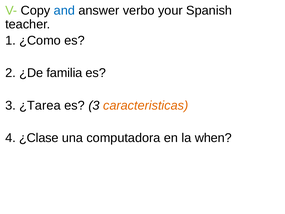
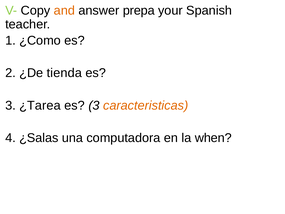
and colour: blue -> orange (64, 11)
verbo: verbo -> prepa (139, 11)
familia: familia -> tienda (64, 73)
¿Clase: ¿Clase -> ¿Salas (39, 138)
